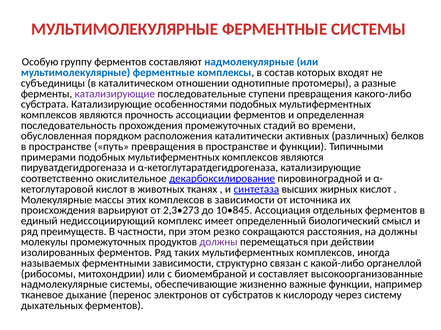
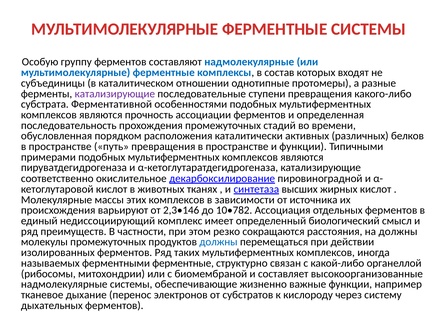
субстрата Катализирующие: Катализирующие -> Ферментативной (112, 105)
2,3•273: 2,3•273 -> 2,3•146 (181, 211)
10•845: 10•845 -> 10•782 (234, 211)
должны colour: purple -> blue (218, 243)
ферментными зависимости: зависимости -> ферментные (183, 264)
